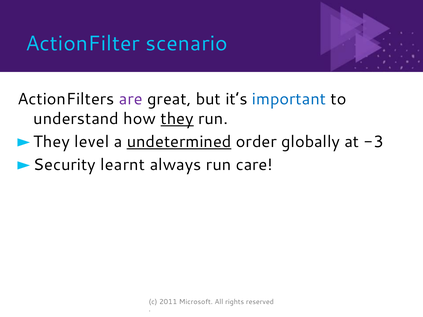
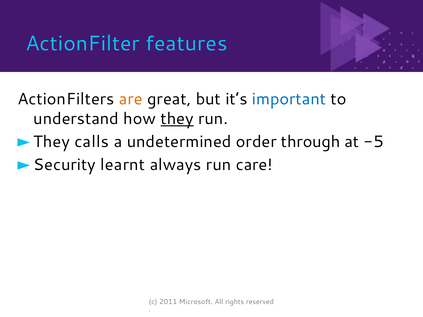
scenario: scenario -> features (187, 44)
are colour: purple -> orange (131, 99)
level: level -> calls (92, 142)
undetermined underline: present -> none (179, 142)
globally: globally -> through (311, 142)
-3: -3 -> -5 (374, 142)
